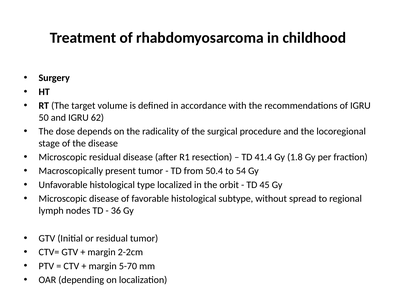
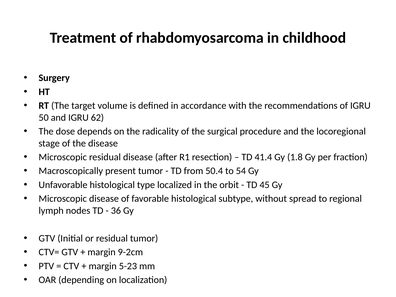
2-2cm: 2-2cm -> 9-2cm (130, 252)
5-70: 5-70 -> 5-23 (128, 266)
